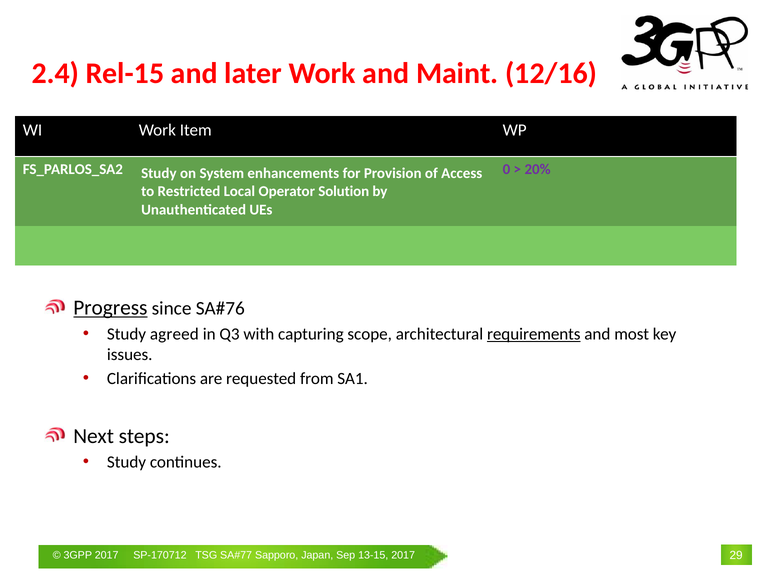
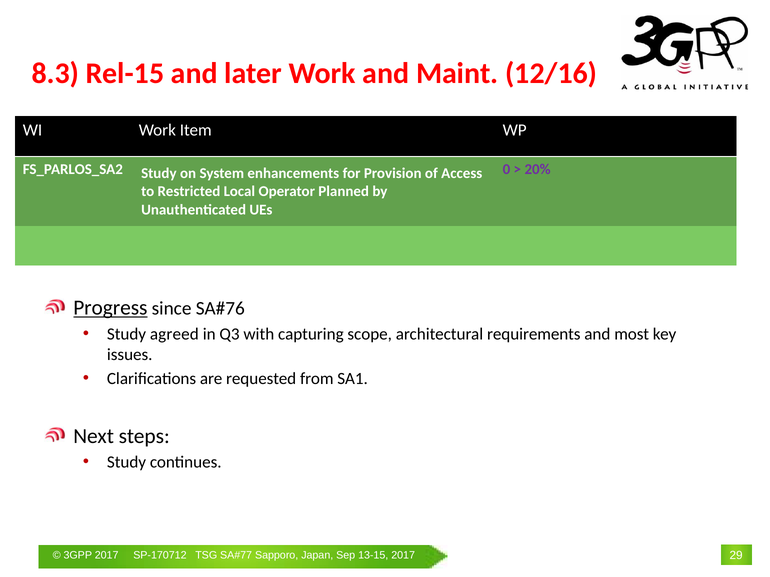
2.4: 2.4 -> 8.3 (55, 73)
Solution: Solution -> Planned (344, 192)
requirements underline: present -> none (534, 334)
